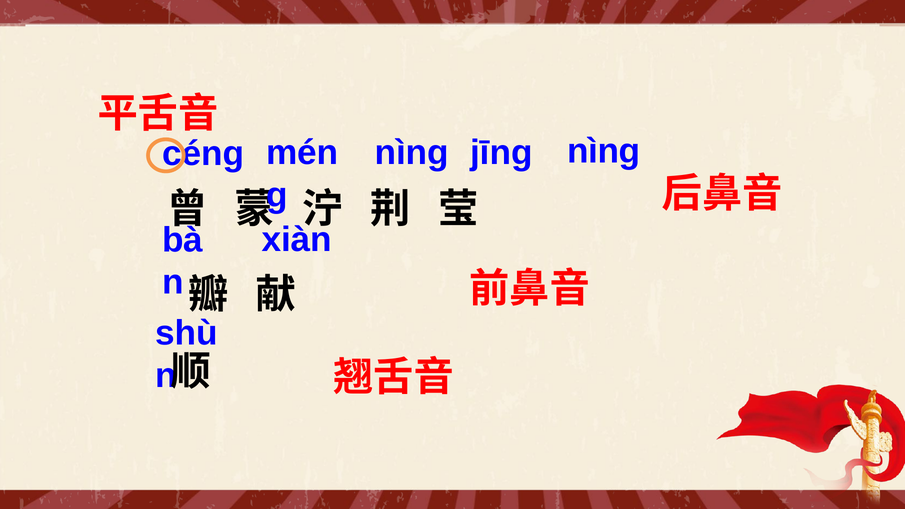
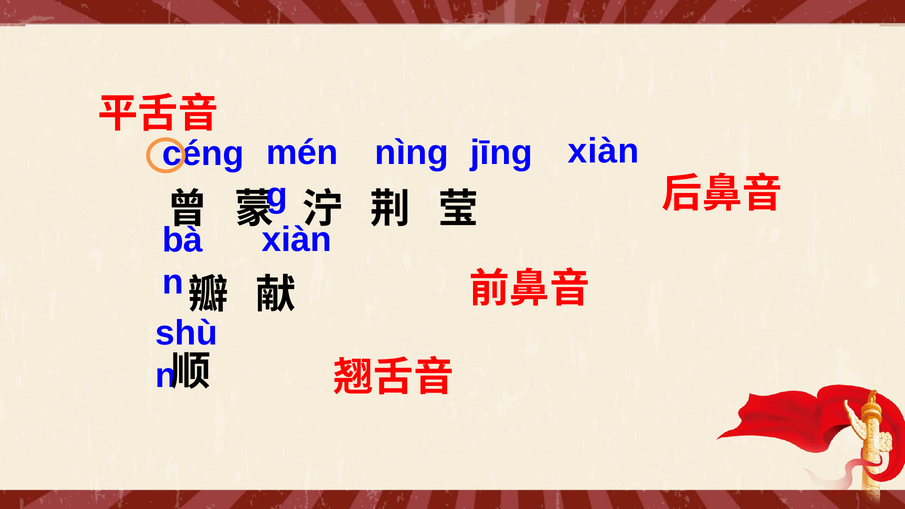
jīnɡ nìnɡ: nìnɡ -> xiàn (603, 151)
